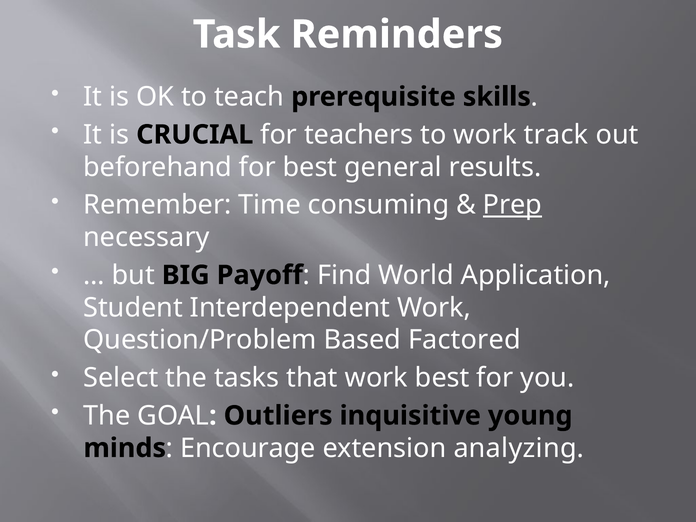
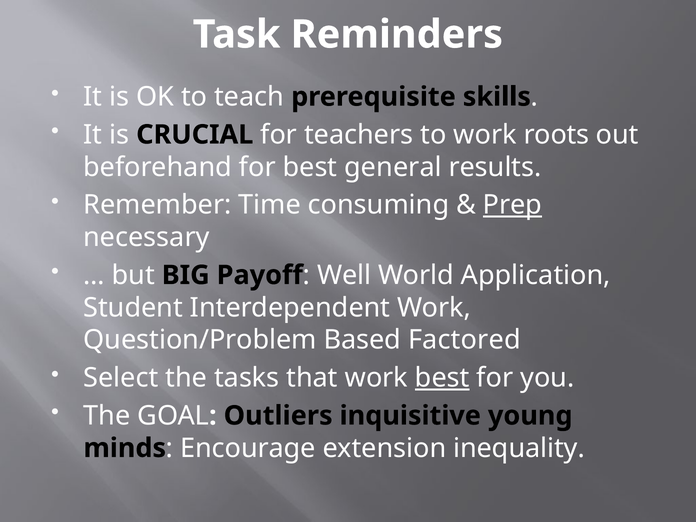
track: track -> roots (556, 135)
Find: Find -> Well (344, 275)
best underline: none -> present (442, 378)
analyzing: analyzing -> inequality (519, 448)
